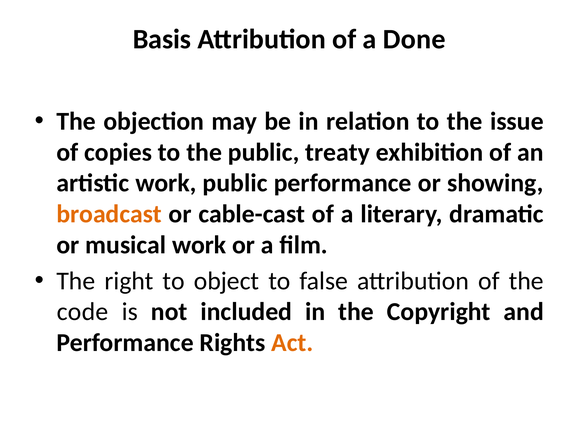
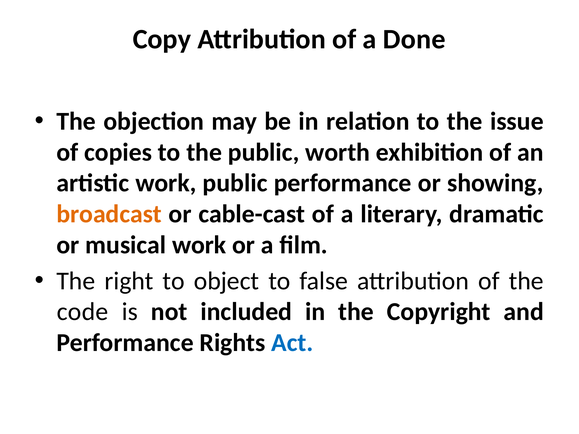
Basis: Basis -> Copy (162, 39)
treaty: treaty -> worth (338, 152)
Act colour: orange -> blue (292, 343)
